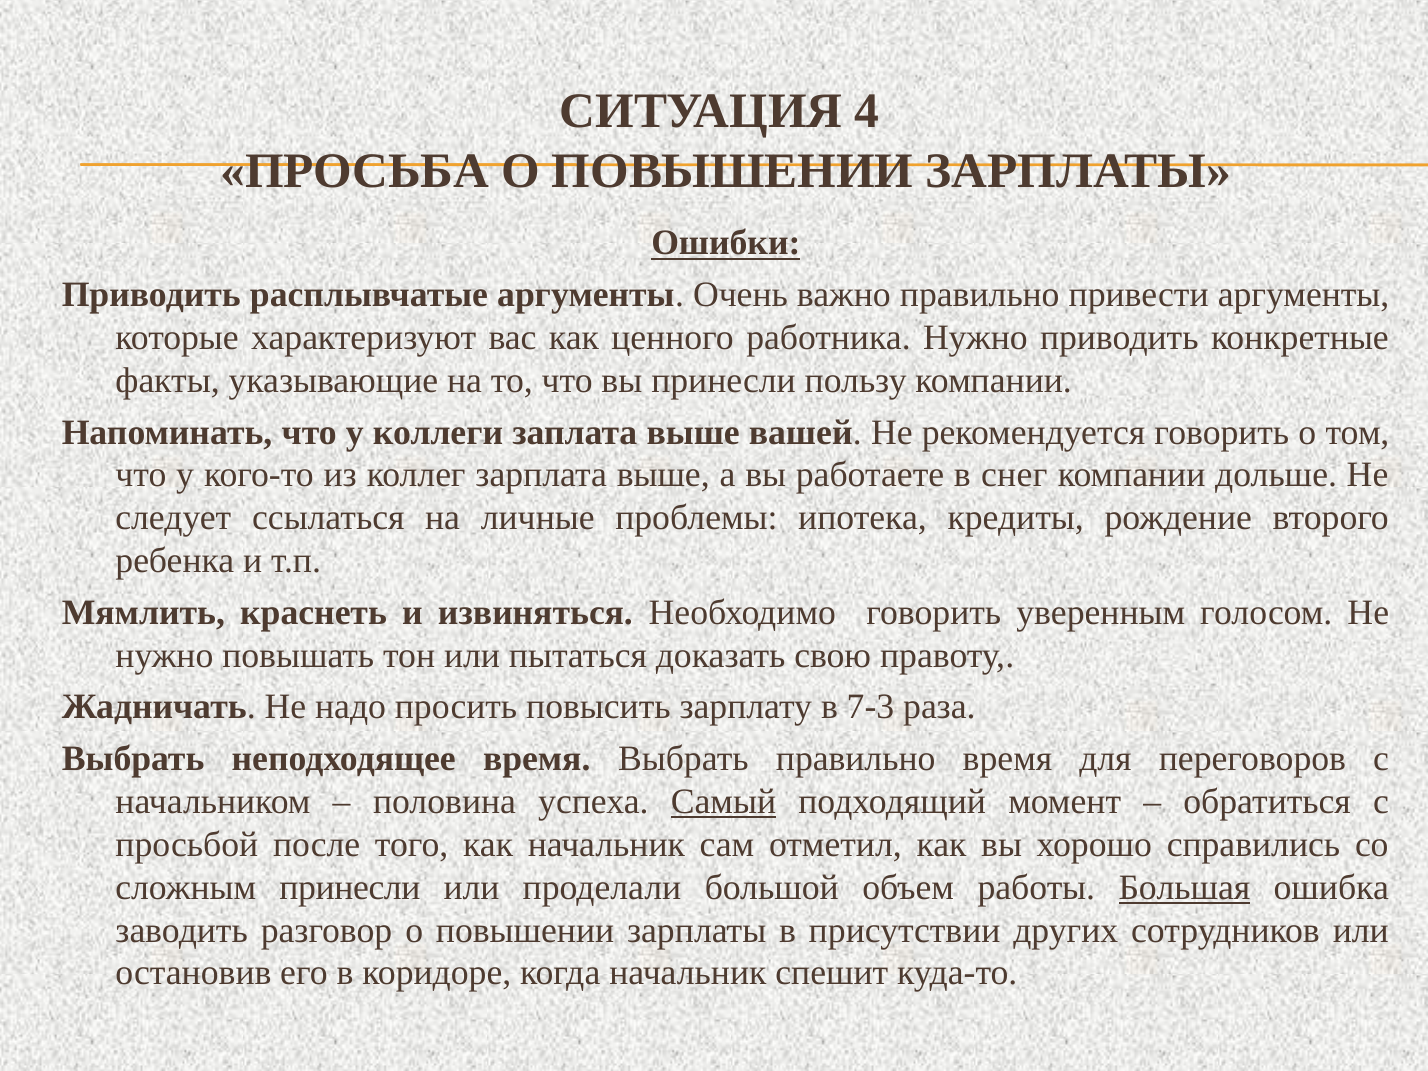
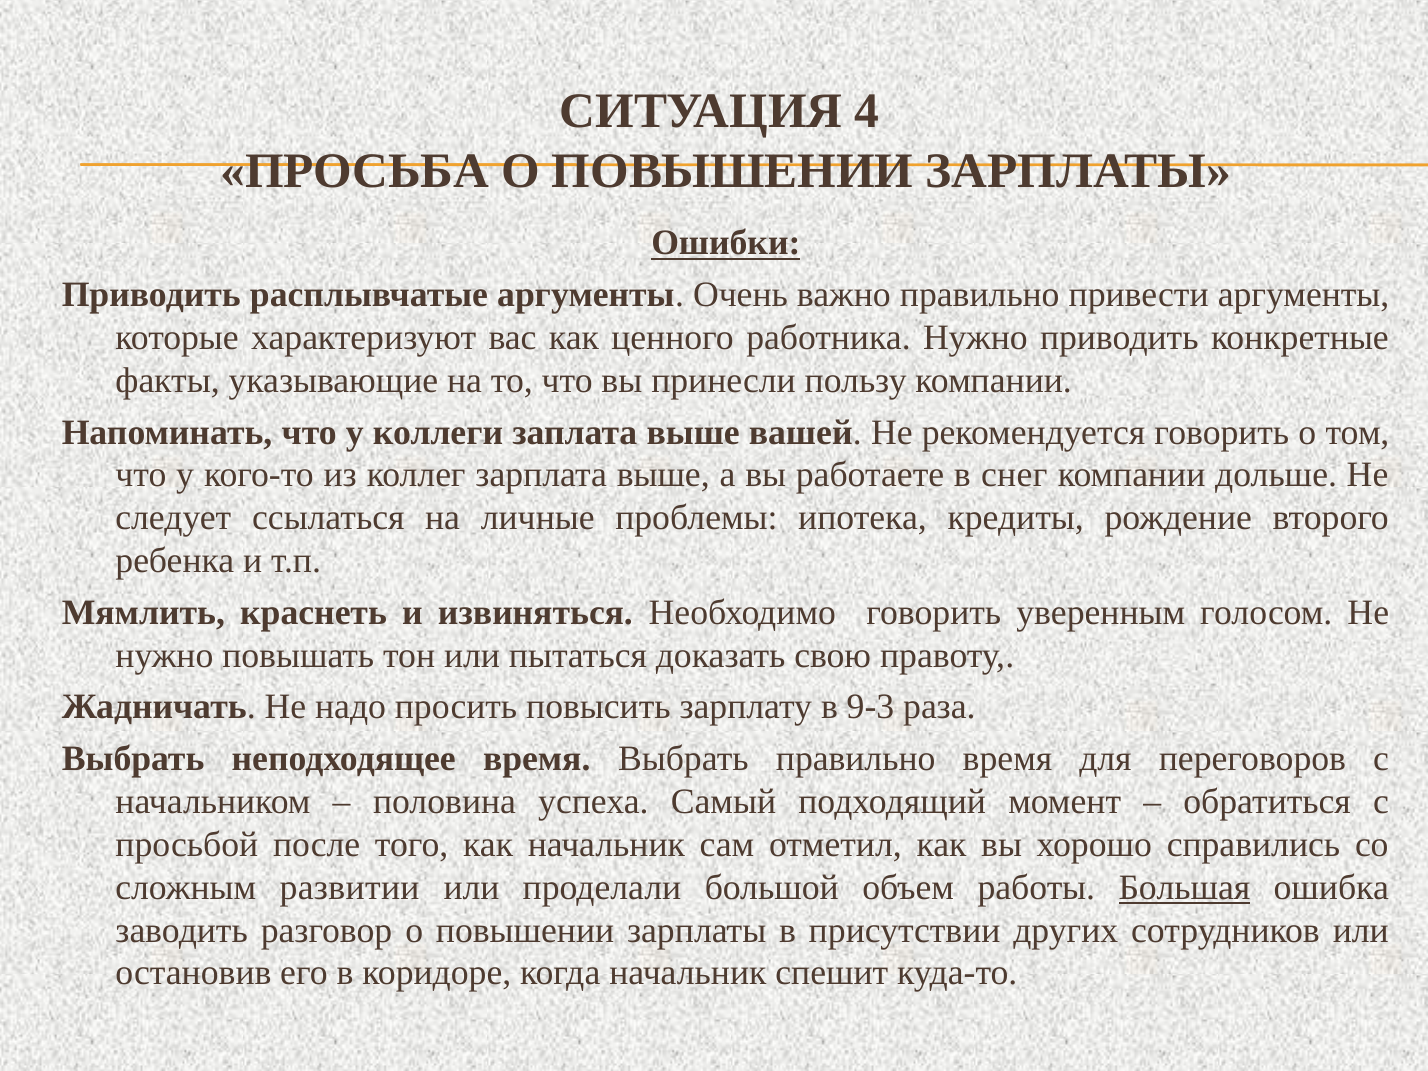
7-3: 7-3 -> 9-3 (870, 707)
Самый underline: present -> none (723, 802)
сложным принесли: принесли -> развитии (350, 887)
